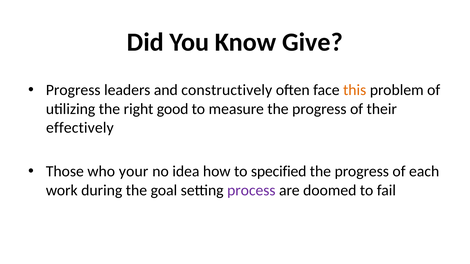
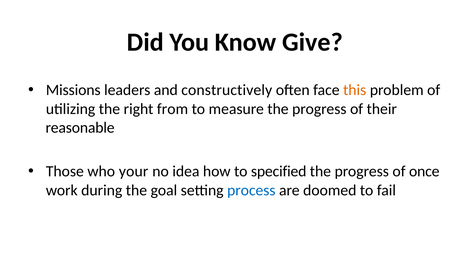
Progress: Progress -> Missions (73, 90)
good: good -> from (172, 109)
effectively: effectively -> reasonable (80, 128)
each: each -> once (424, 172)
process colour: purple -> blue (251, 190)
